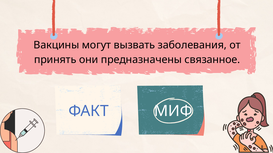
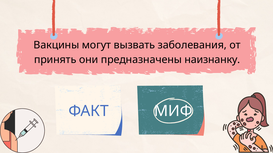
связанное: связанное -> наизнанку (212, 60)
